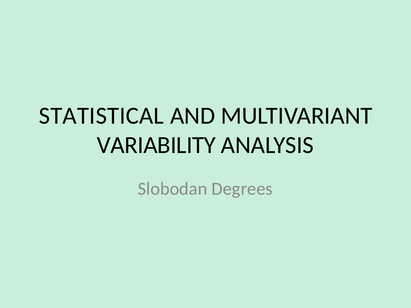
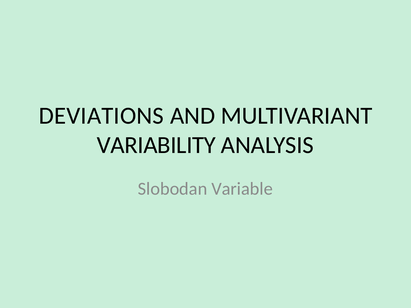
STATISTICAL: STATISTICAL -> DEVIATIONS (101, 116)
Degrees: Degrees -> Variable (242, 189)
